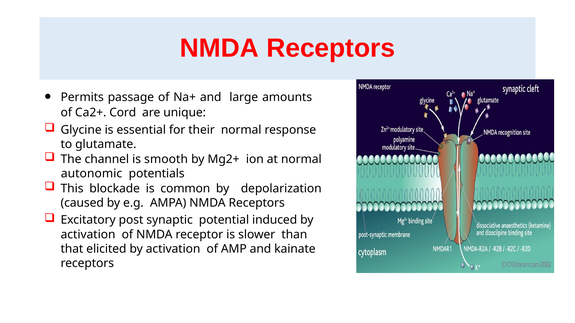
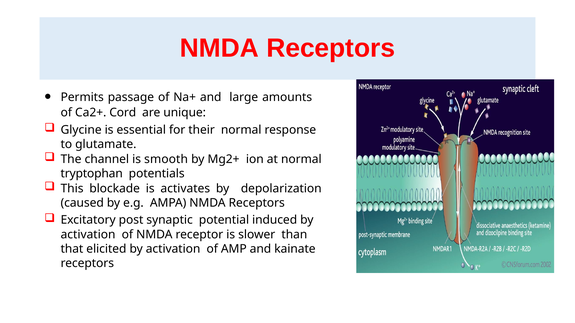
autonomic: autonomic -> tryptophan (92, 174)
common: common -> activates (185, 189)
